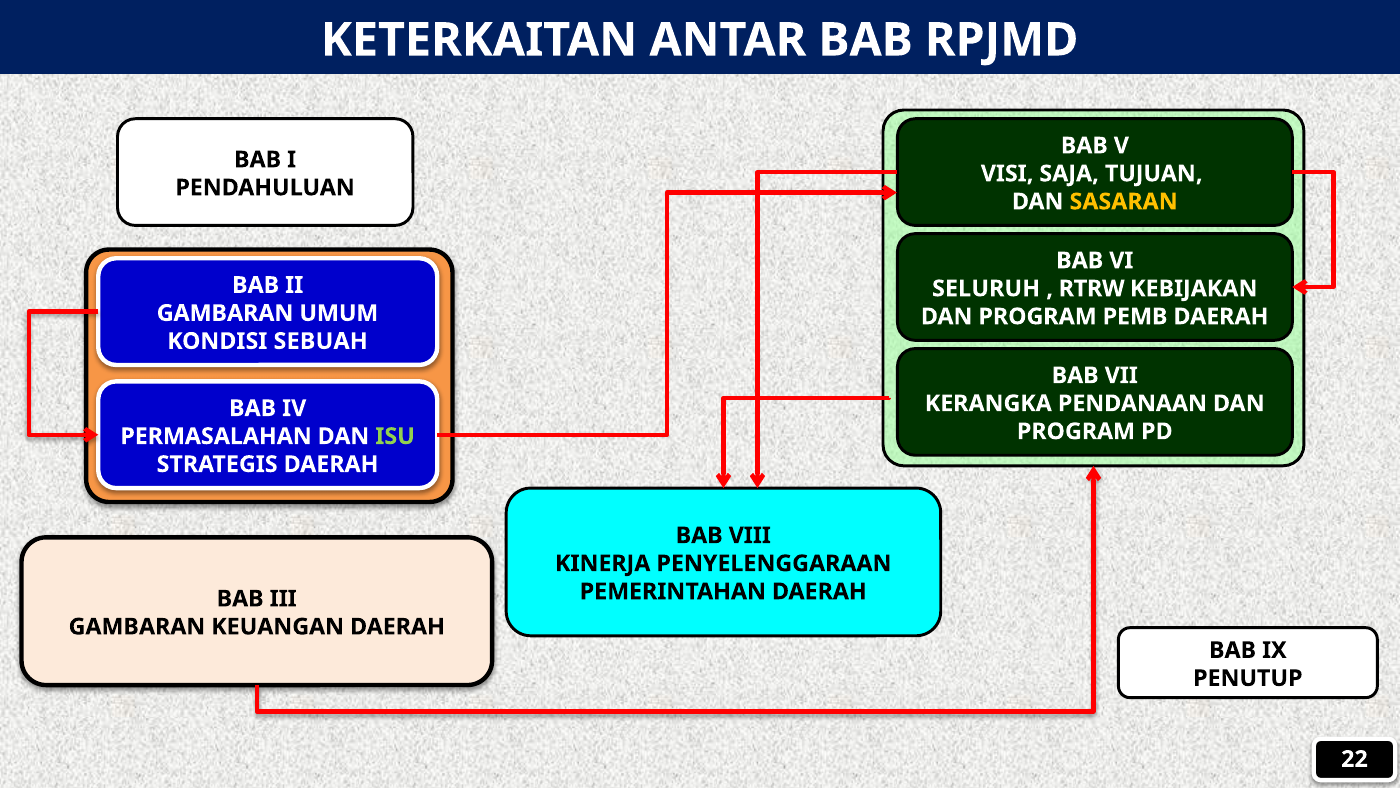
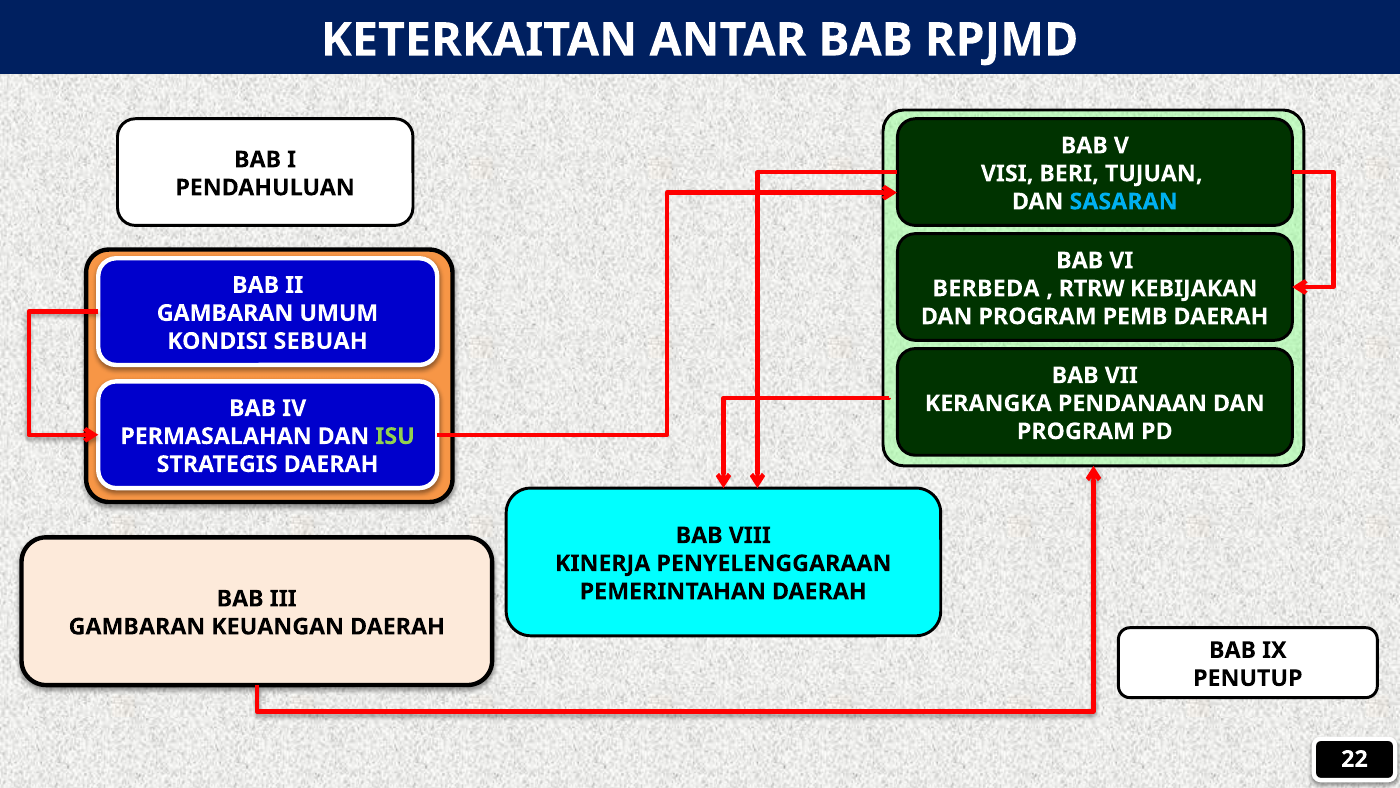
SAJA: SAJA -> BERI (1069, 174)
SASARAN colour: yellow -> light blue (1124, 202)
SELURUH: SELURUH -> BERBEDA (986, 288)
